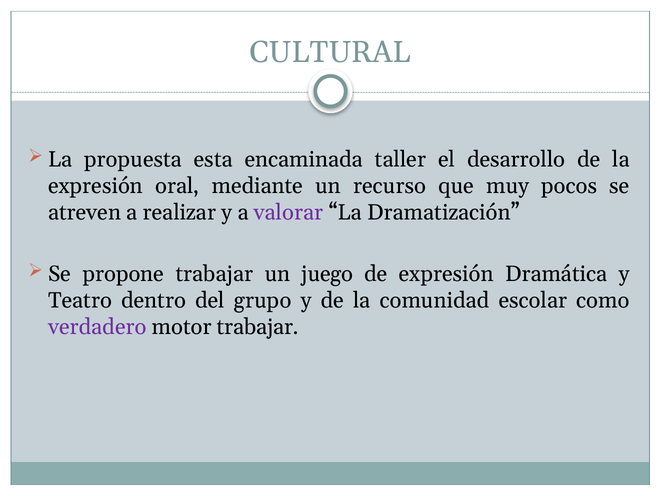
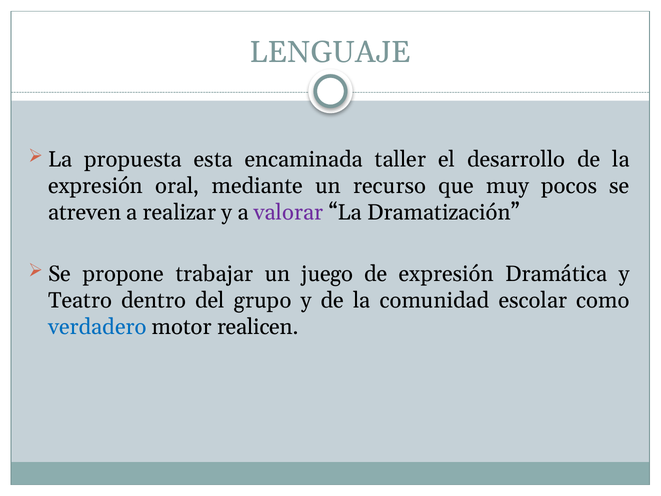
CULTURAL: CULTURAL -> LENGUAJE (330, 52)
verdadero colour: purple -> blue (97, 327)
motor trabajar: trabajar -> realicen (258, 327)
